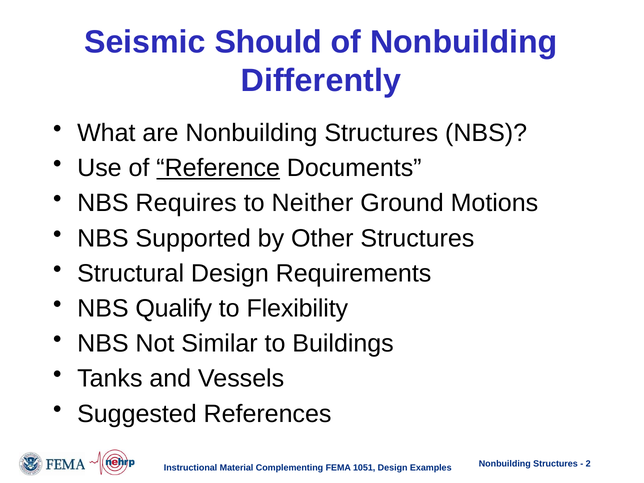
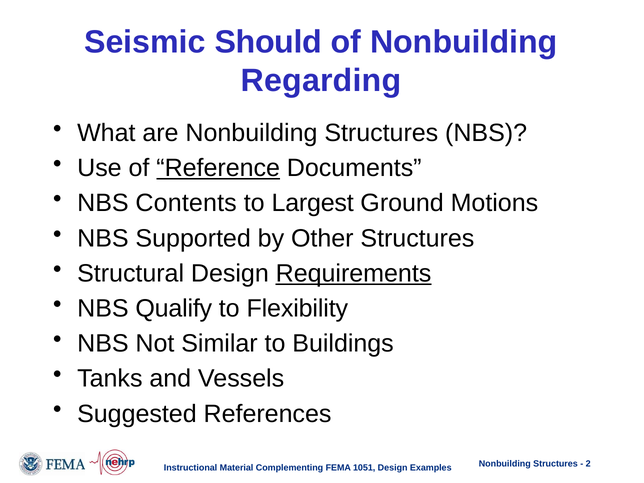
Differently: Differently -> Regarding (321, 81)
Requires: Requires -> Contents (186, 203)
Neither: Neither -> Largest (313, 203)
Requirements underline: none -> present (354, 273)
